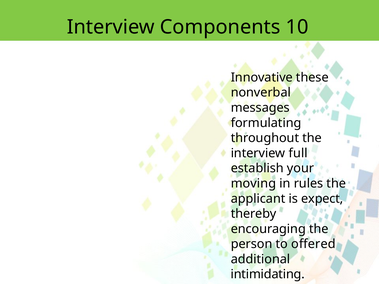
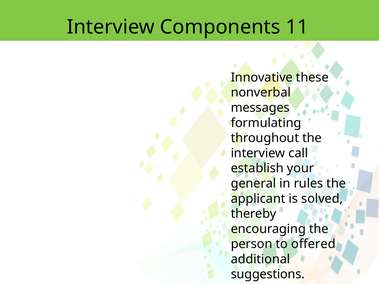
10: 10 -> 11 (297, 27)
full: full -> call (298, 153)
moving: moving -> general (253, 184)
expect: expect -> solved (322, 199)
intimidating: intimidating -> suggestions (268, 275)
